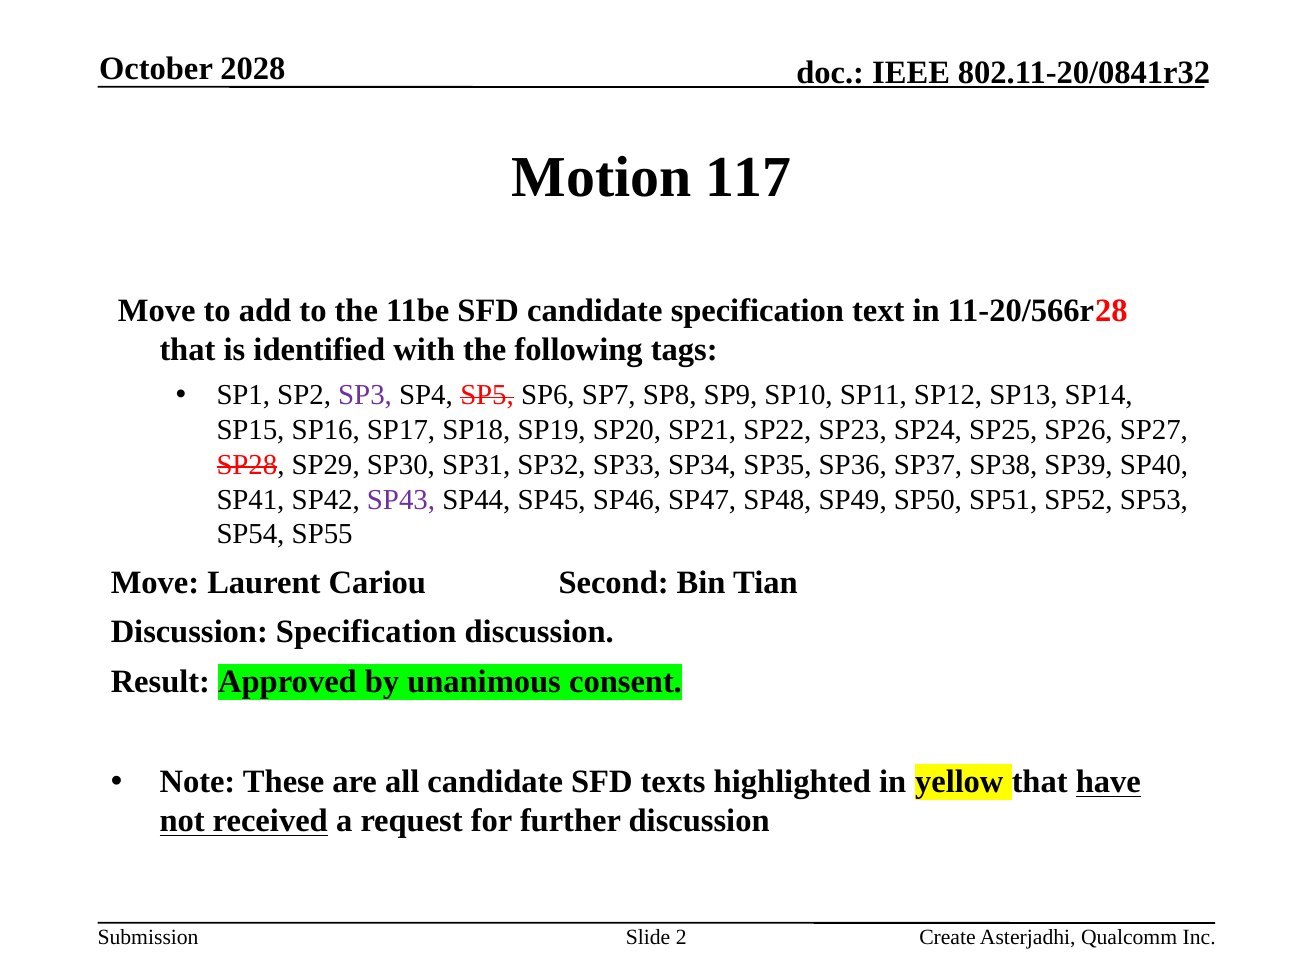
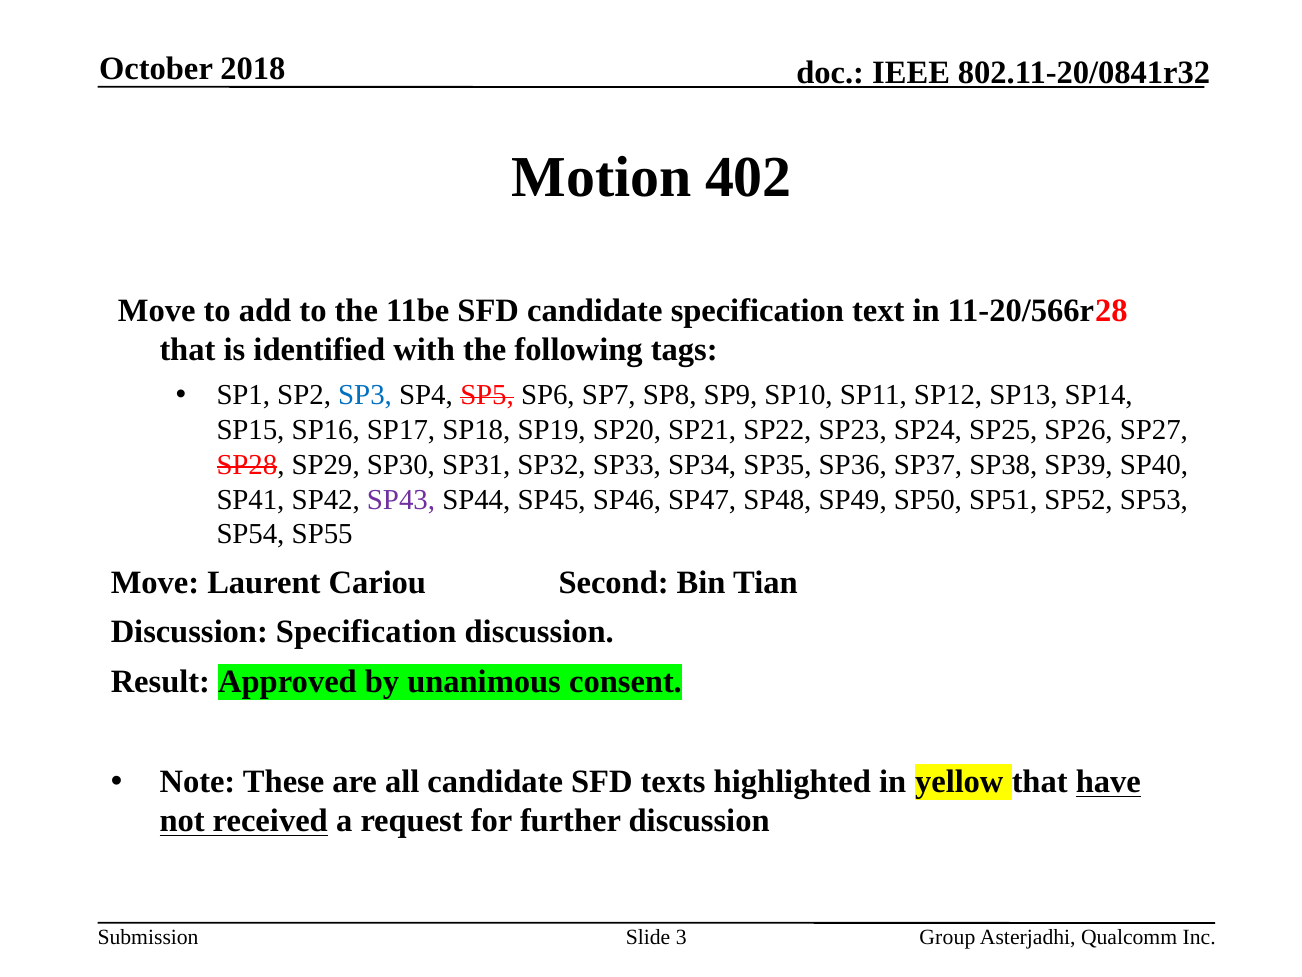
2028: 2028 -> 2018 (253, 69)
117: 117 -> 402 (748, 177)
SP3 colour: purple -> blue (365, 395)
2: 2 -> 3 (681, 937)
Create: Create -> Group (947, 937)
